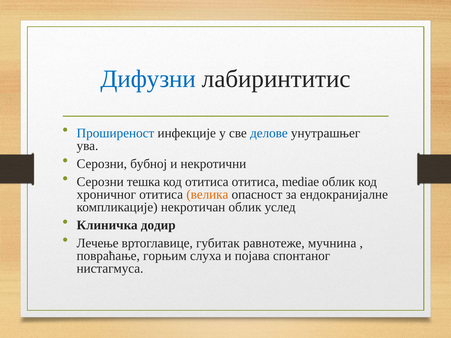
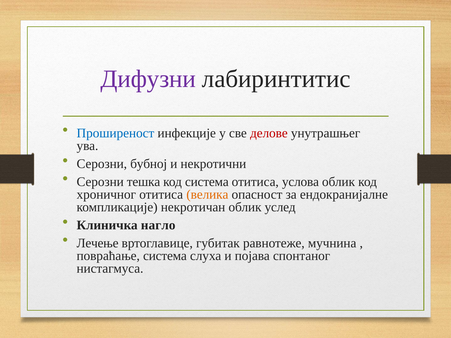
Дифузни colour: blue -> purple (148, 79)
делове colour: blue -> red (269, 133)
код отитиса: отитиса -> система (207, 182)
mediae: mediae -> услова (300, 182)
додир: додир -> нагло (158, 225)
повраћање горњим: горњим -> система (165, 256)
